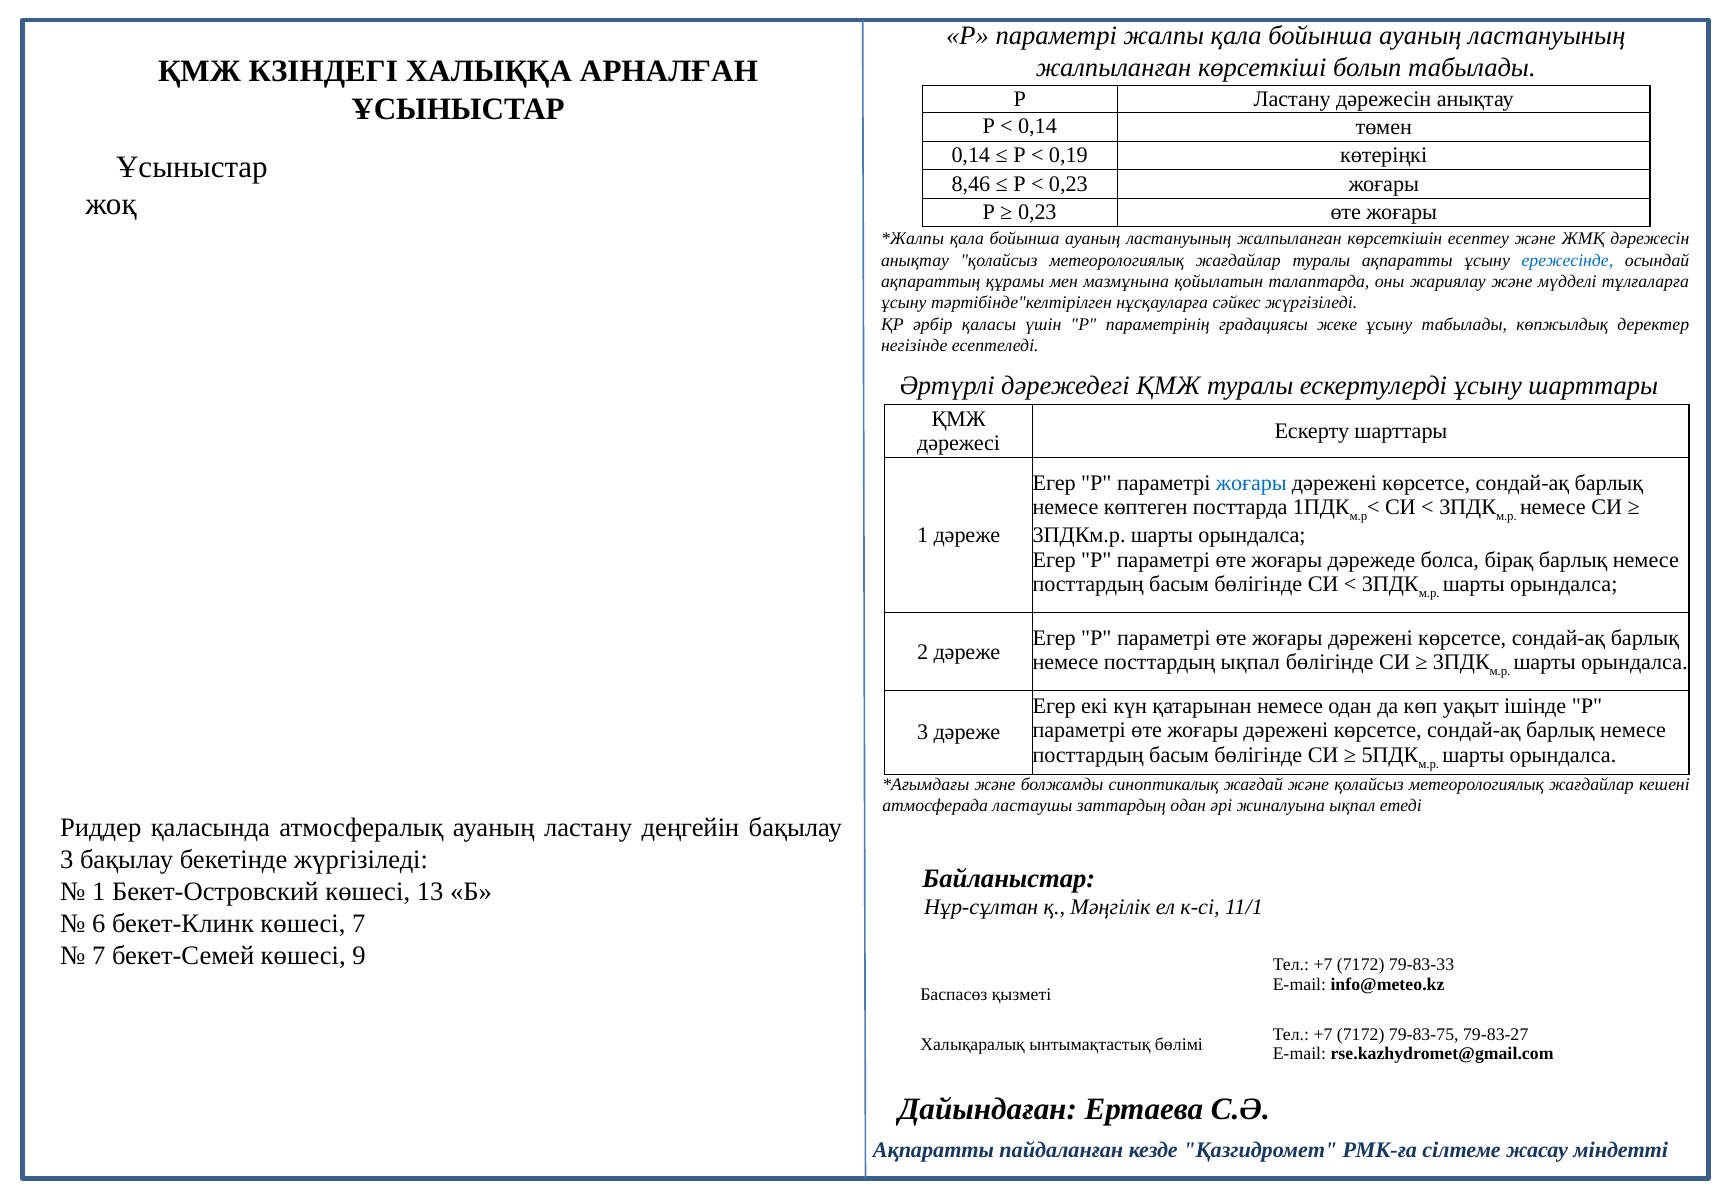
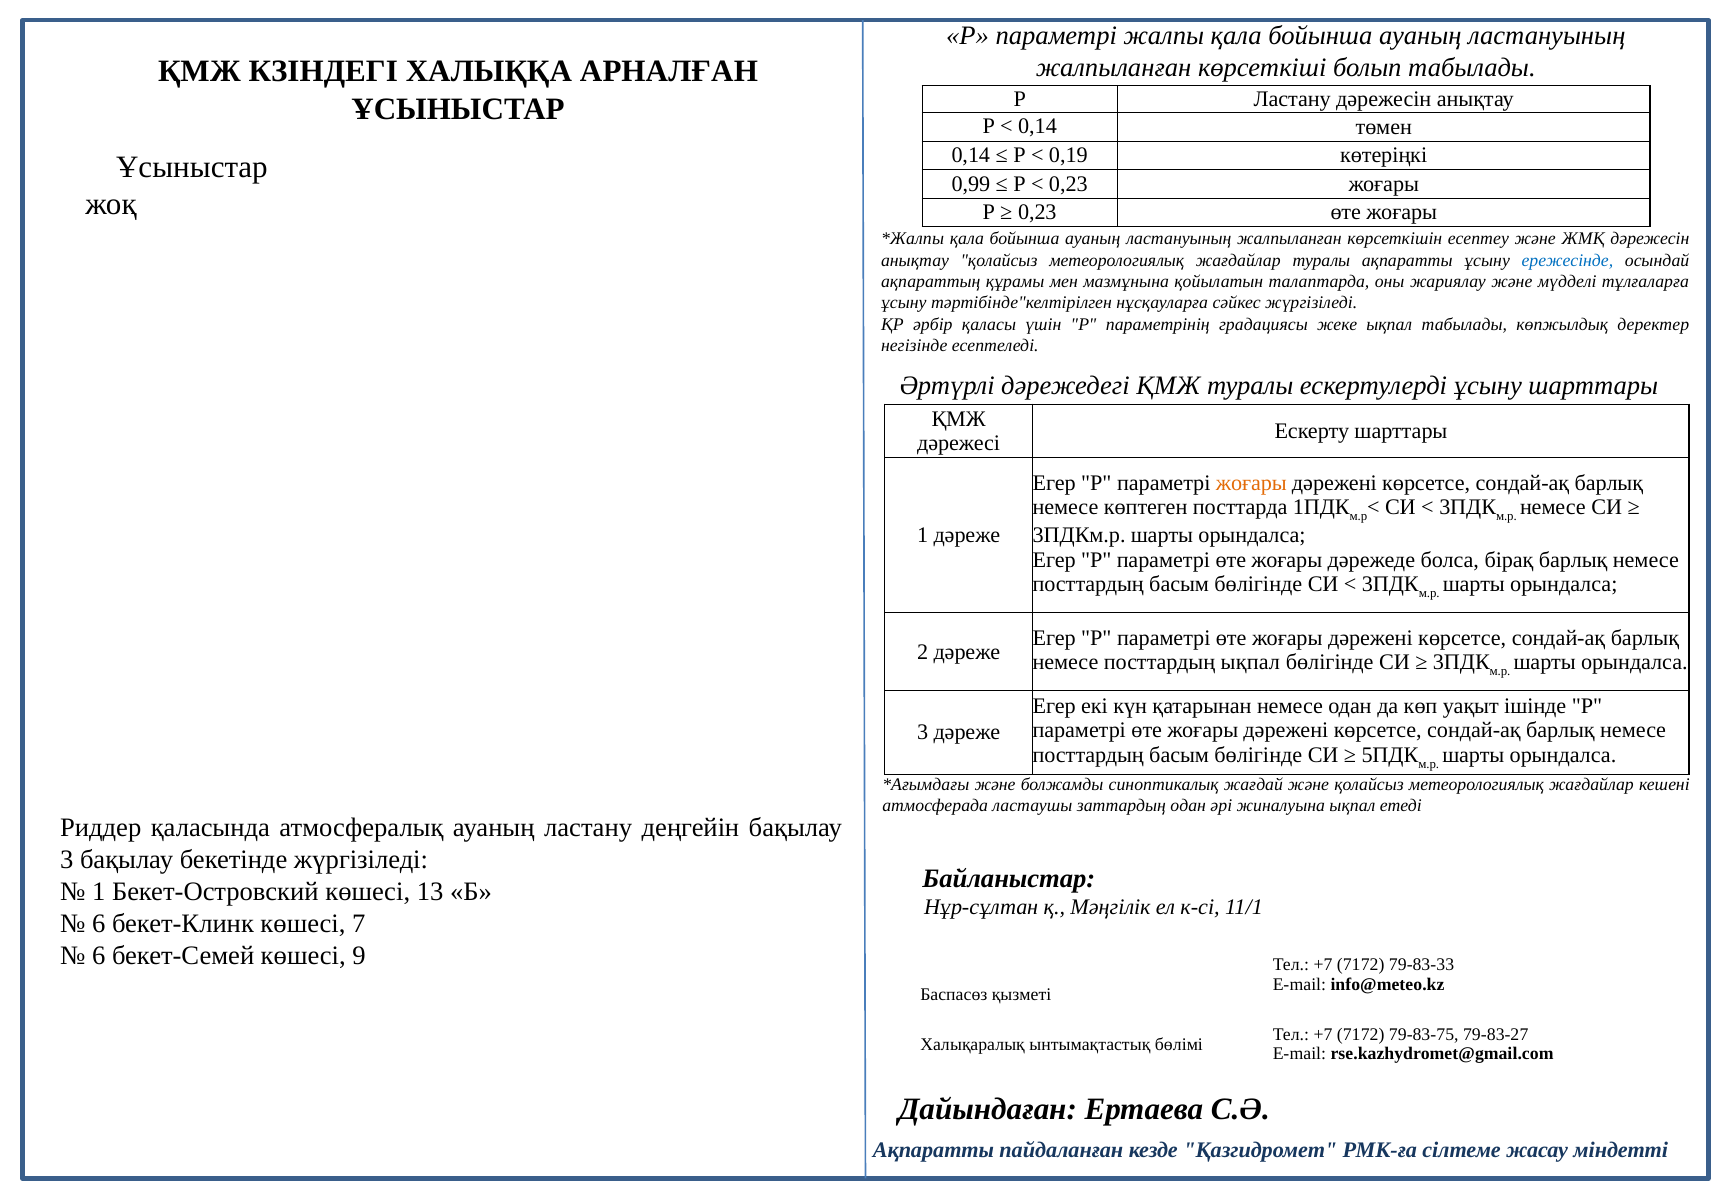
8,46: 8,46 -> 0,99 (971, 184)
жеке ұсыну: ұсыну -> ықпал (1389, 324)
жоғары colour: blue -> orange (1251, 483)
7: 7 -> 6 (99, 955)
